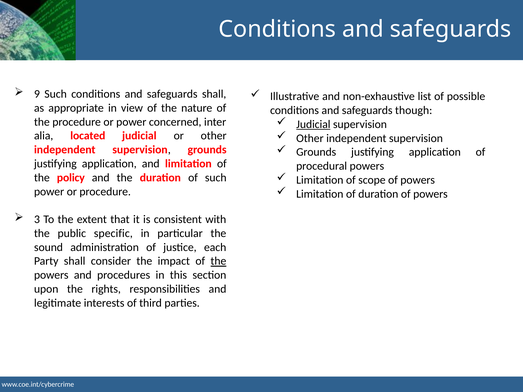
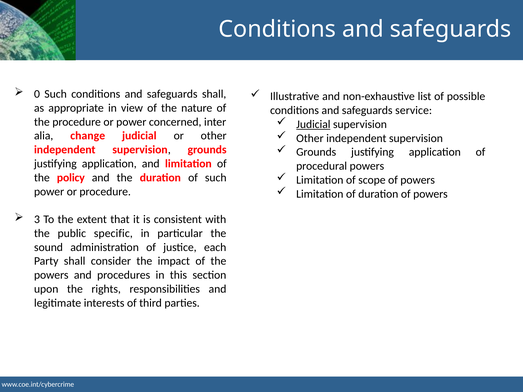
9: 9 -> 0 (37, 94)
though: though -> service (414, 110)
located: located -> change (88, 136)
the underline: present -> none (218, 261)
